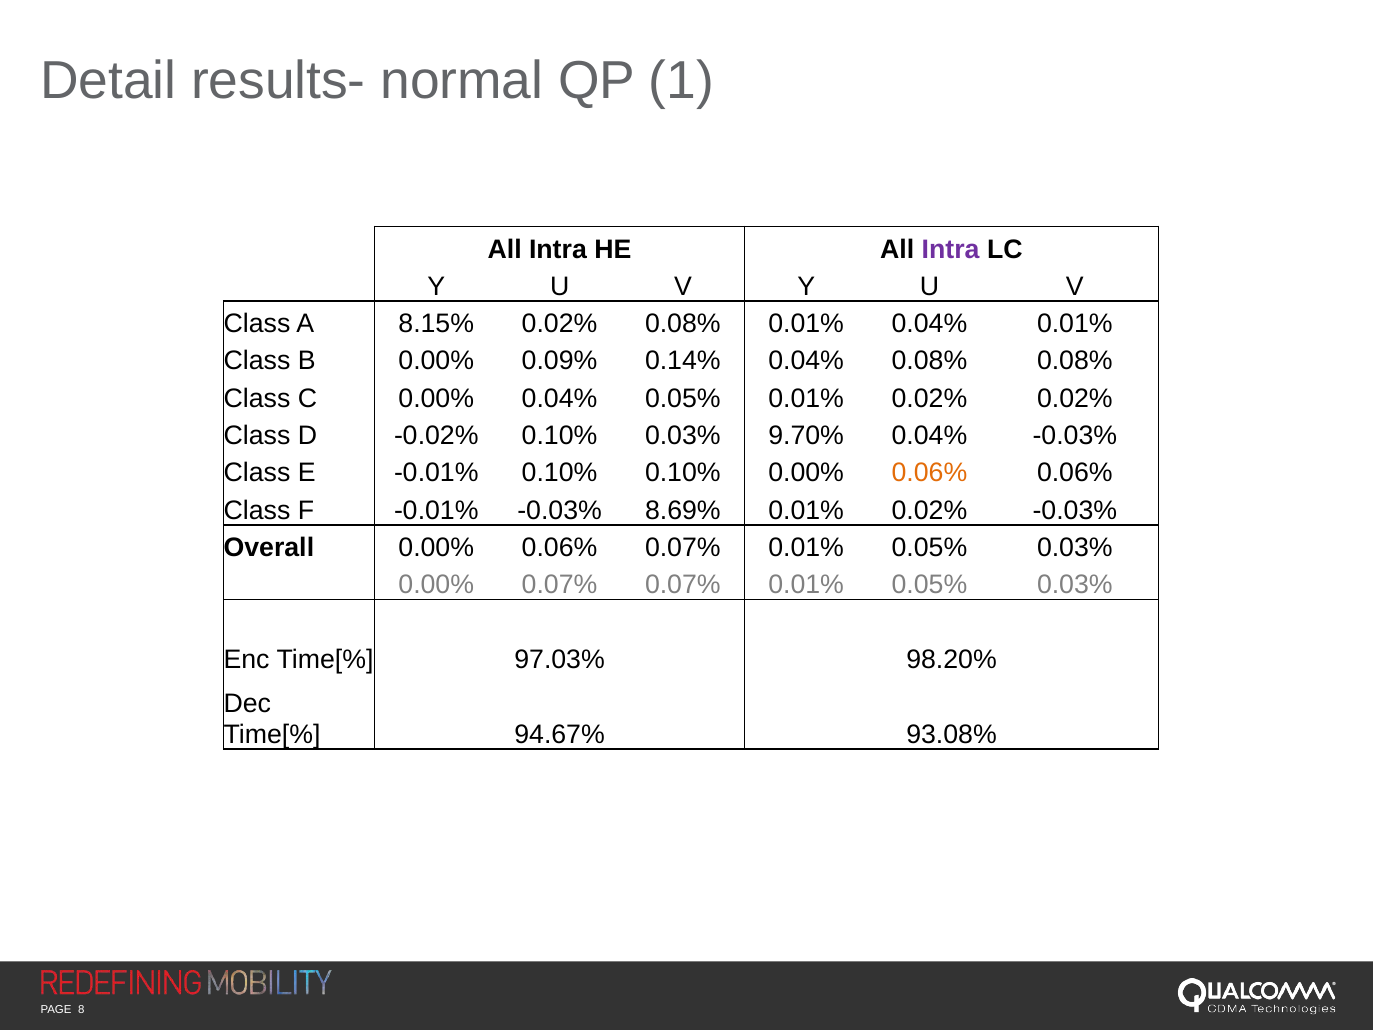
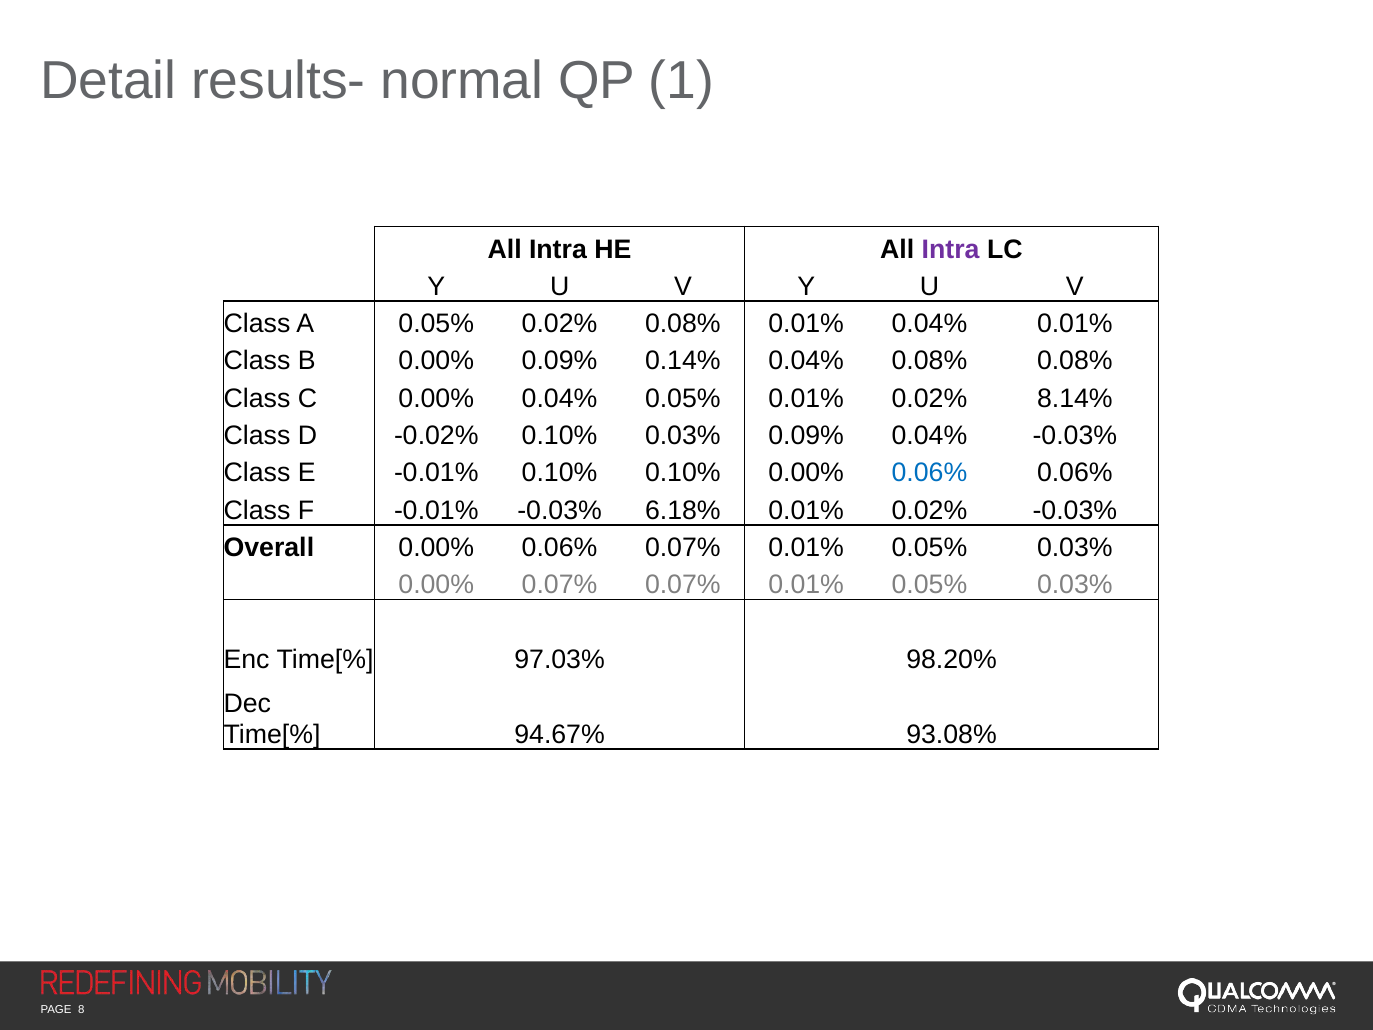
A 8.15%: 8.15% -> 0.05% (436, 324)
0.02% 0.02%: 0.02% -> 8.14% (1075, 398)
0.03% 9.70%: 9.70% -> 0.09% (806, 436)
0.06% colour: orange -> blue (929, 473)
8.69%: 8.69% -> 6.18% (683, 510)
